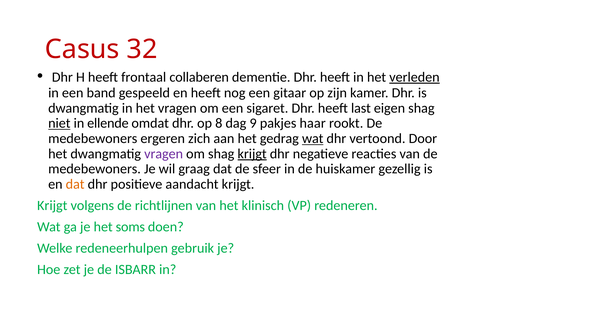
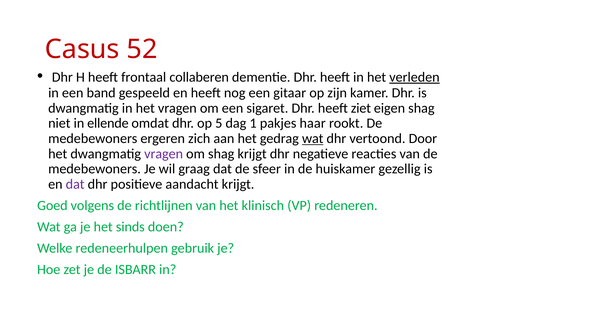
32: 32 -> 52 (142, 49)
last: last -> ziet (361, 108)
niet underline: present -> none (59, 123)
8: 8 -> 5 (219, 123)
9: 9 -> 1 (253, 123)
krijgt underline: present -> none (252, 154)
dat colour: orange -> purple (75, 184)
Krijgt: Krijgt -> Goed (52, 206)
soms: soms -> sinds (130, 227)
